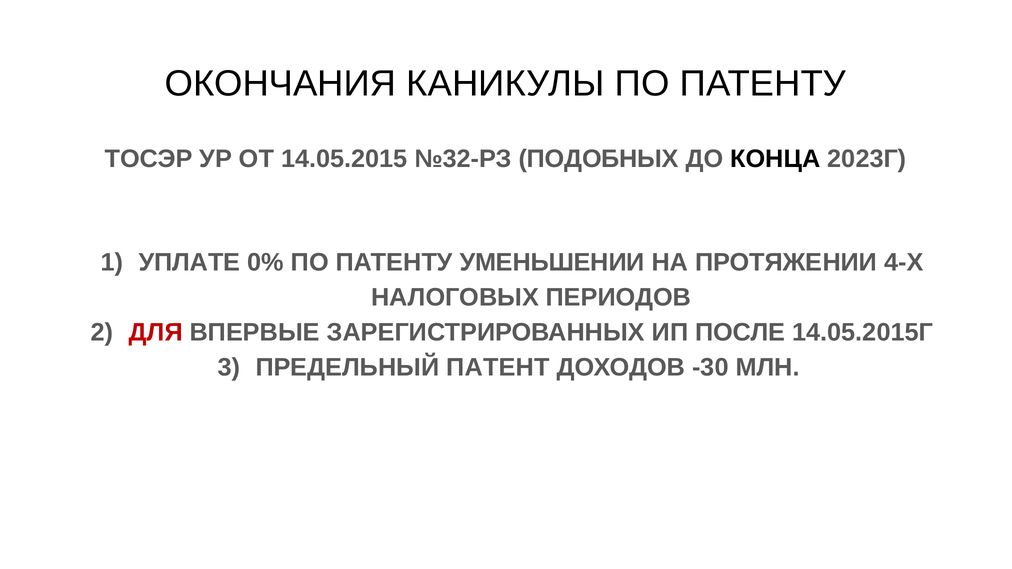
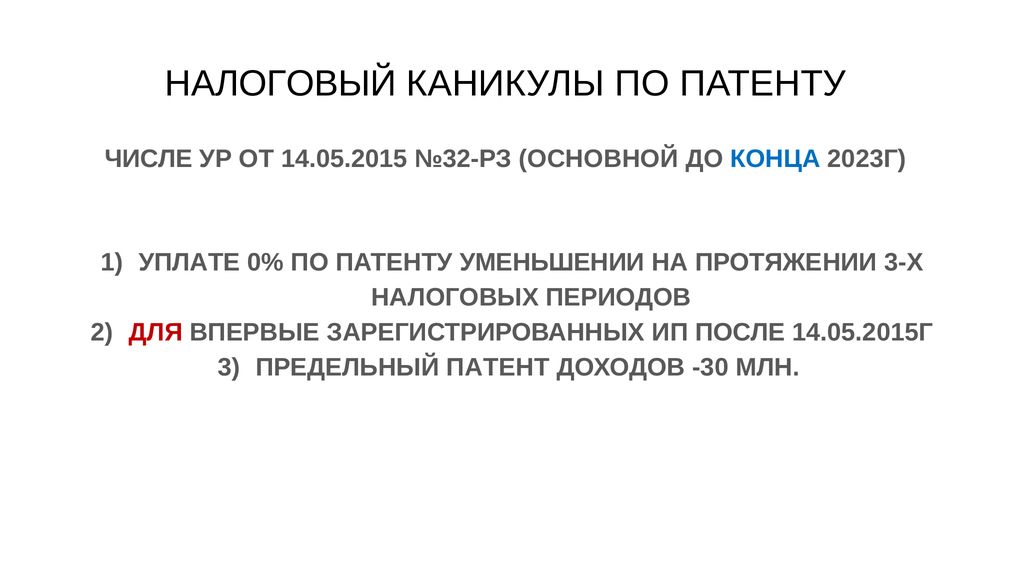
ОКОНЧАНИЯ: ОКОНЧАНИЯ -> НАЛОГОВЫЙ (281, 84)
ТОСЭР: ТОСЭР -> ЧИСЛЕ (149, 159)
ПОДОБНЫХ: ПОДОБНЫХ -> ОСНОВНОЙ (599, 159)
КОНЦА colour: black -> blue (775, 159)
4-Х: 4-Х -> 3-Х (904, 263)
